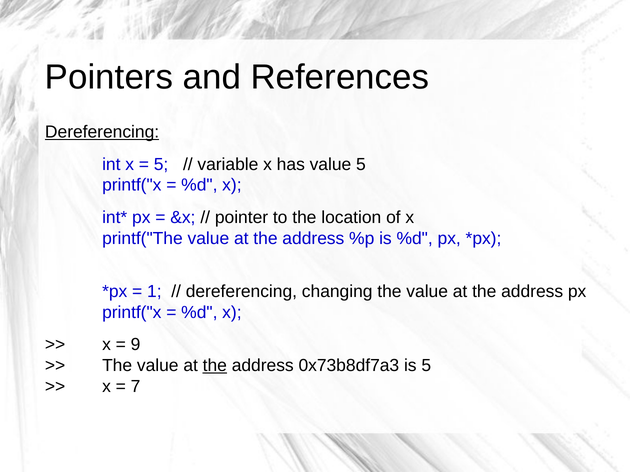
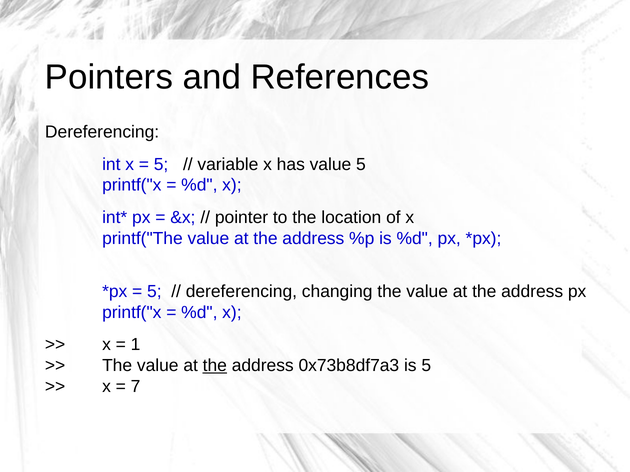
Dereferencing underline: present -> none (102, 132)
1: 1 -> 5 (154, 292)
9: 9 -> 1 (136, 345)
